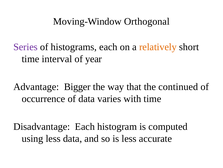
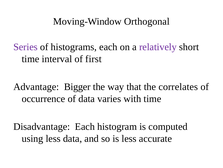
relatively colour: orange -> purple (158, 47)
year: year -> first (93, 59)
continued: continued -> correlates (178, 86)
